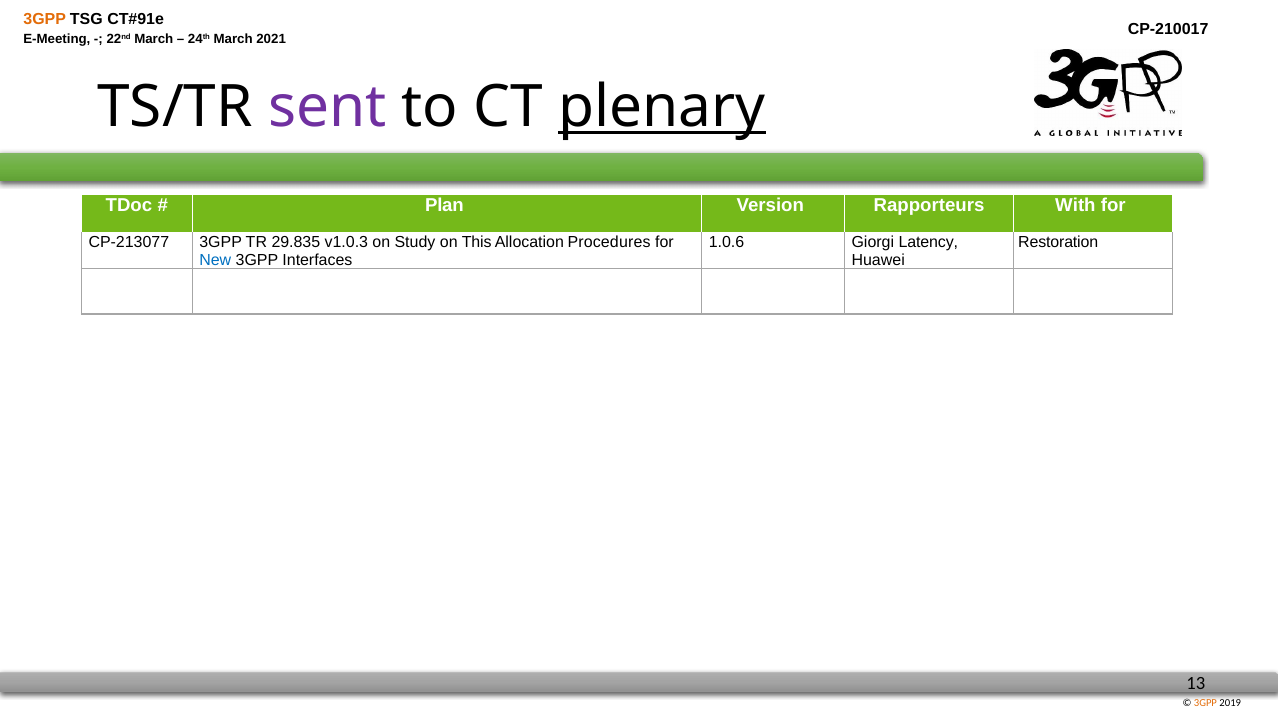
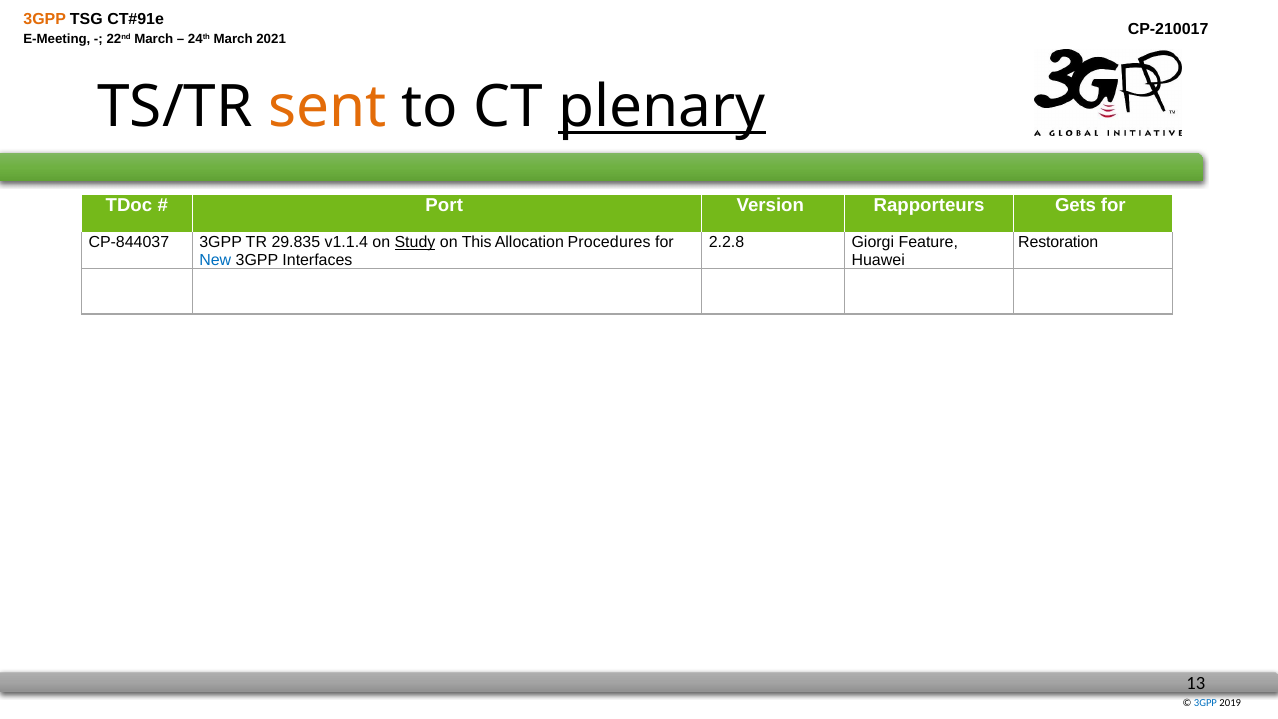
sent colour: purple -> orange (327, 107)
Plan: Plan -> Port (444, 205)
With: With -> Gets (1076, 205)
CP-213077: CP-213077 -> CP-844037 (129, 242)
v1.0.3: v1.0.3 -> v1.1.4 (346, 242)
Study underline: none -> present (415, 242)
1.0.6: 1.0.6 -> 2.2.8 (726, 242)
Latency: Latency -> Feature (928, 242)
3GPP colour: orange -> blue (1205, 703)
